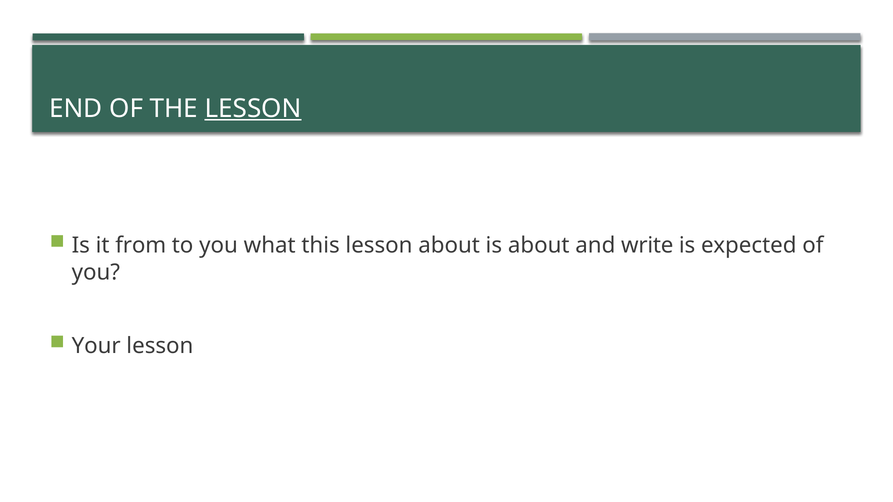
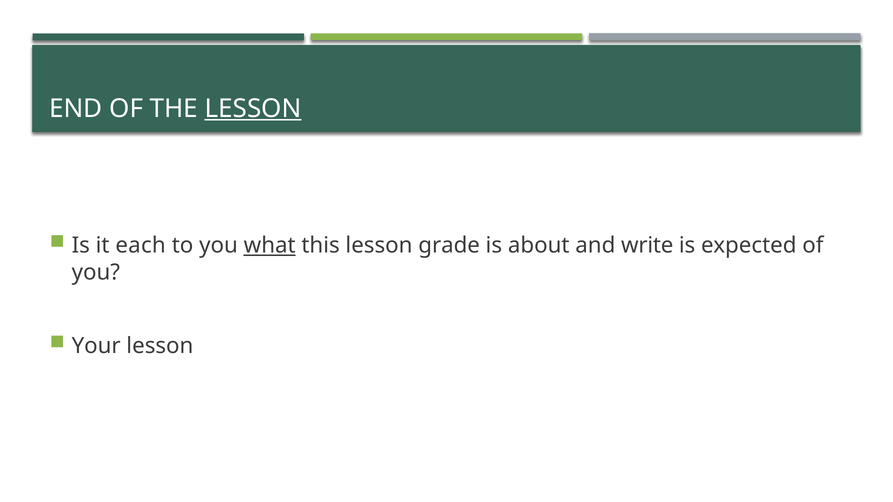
from: from -> each (141, 246)
what underline: none -> present (270, 246)
lesson about: about -> grade (449, 246)
